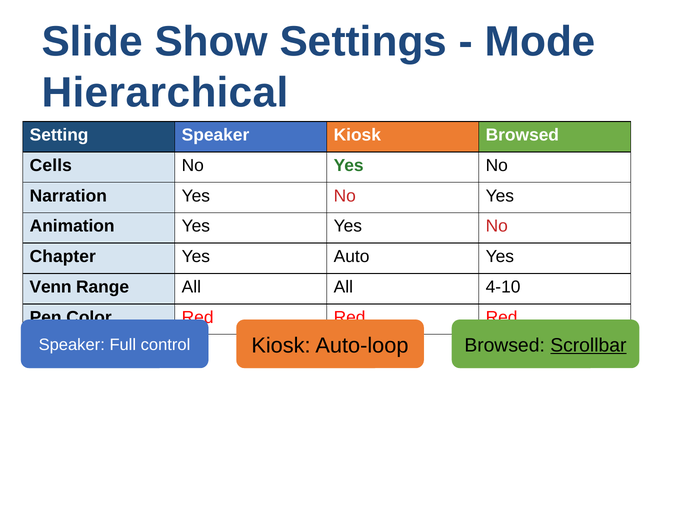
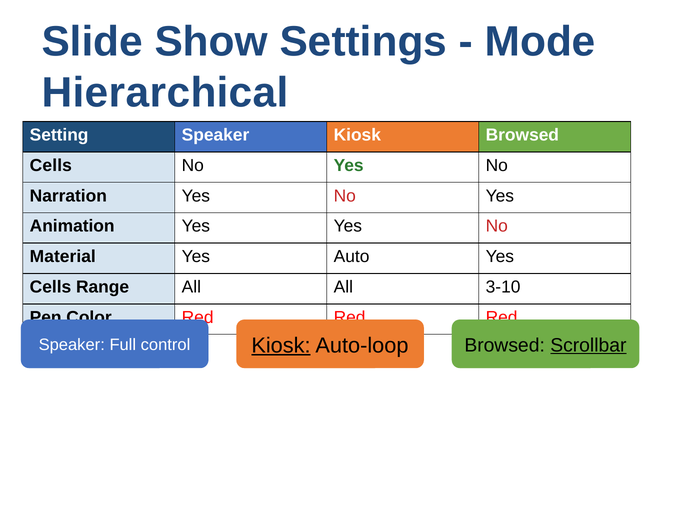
Chapter: Chapter -> Material (63, 257)
Venn: Venn -> Cells (50, 287)
4-10: 4-10 -> 3-10 (503, 287)
Kiosk underline: none -> present (281, 346)
